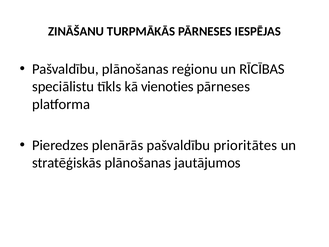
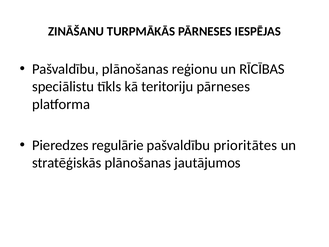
vienoties: vienoties -> teritoriju (167, 87)
plenārās: plenārās -> regulārie (118, 145)
